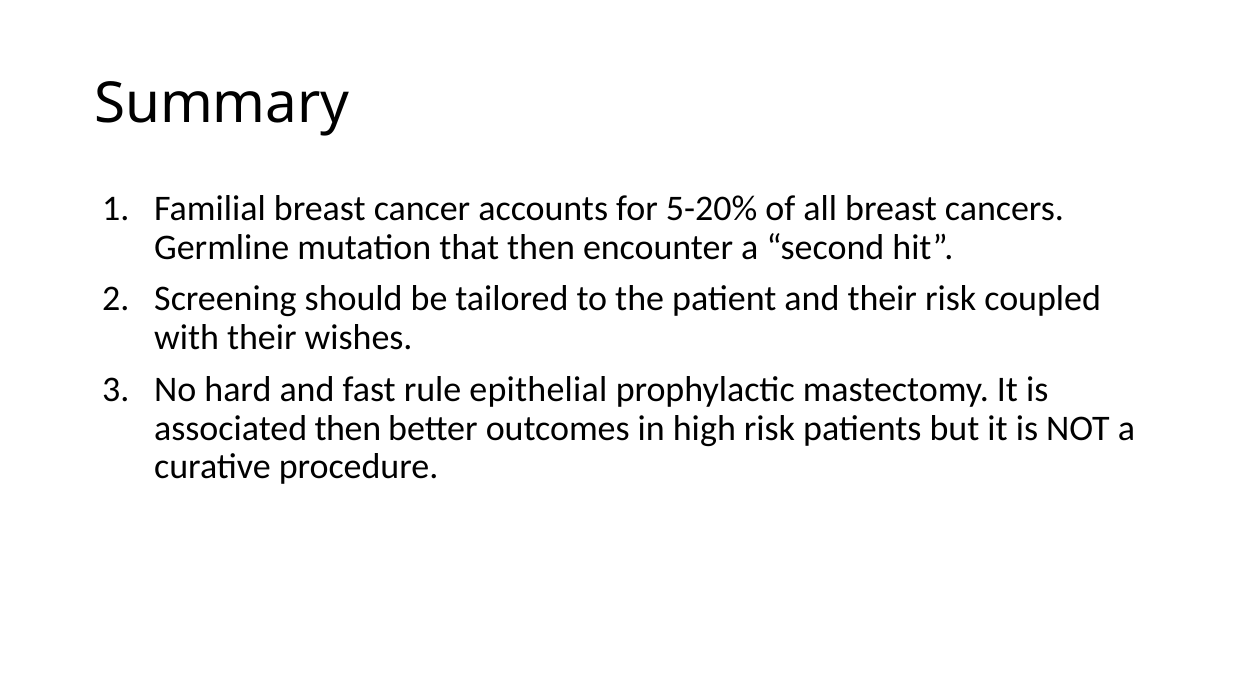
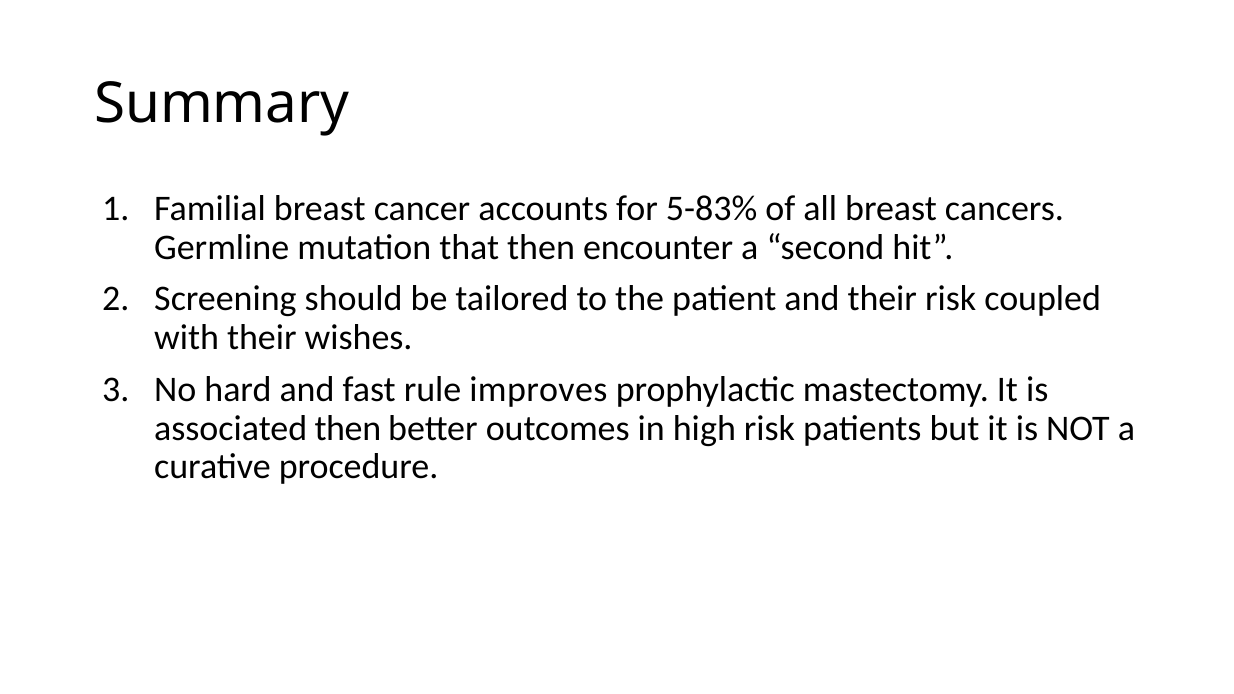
5-20%: 5-20% -> 5-83% (712, 209)
epithelial: epithelial -> improves (538, 390)
